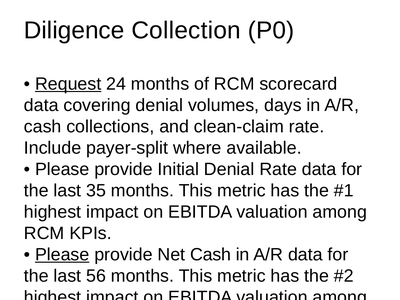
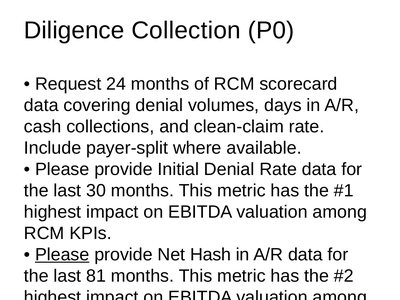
Request underline: present -> none (68, 84)
35: 35 -> 30 (96, 191)
Net Cash: Cash -> Hash (211, 255)
56: 56 -> 81 (96, 276)
